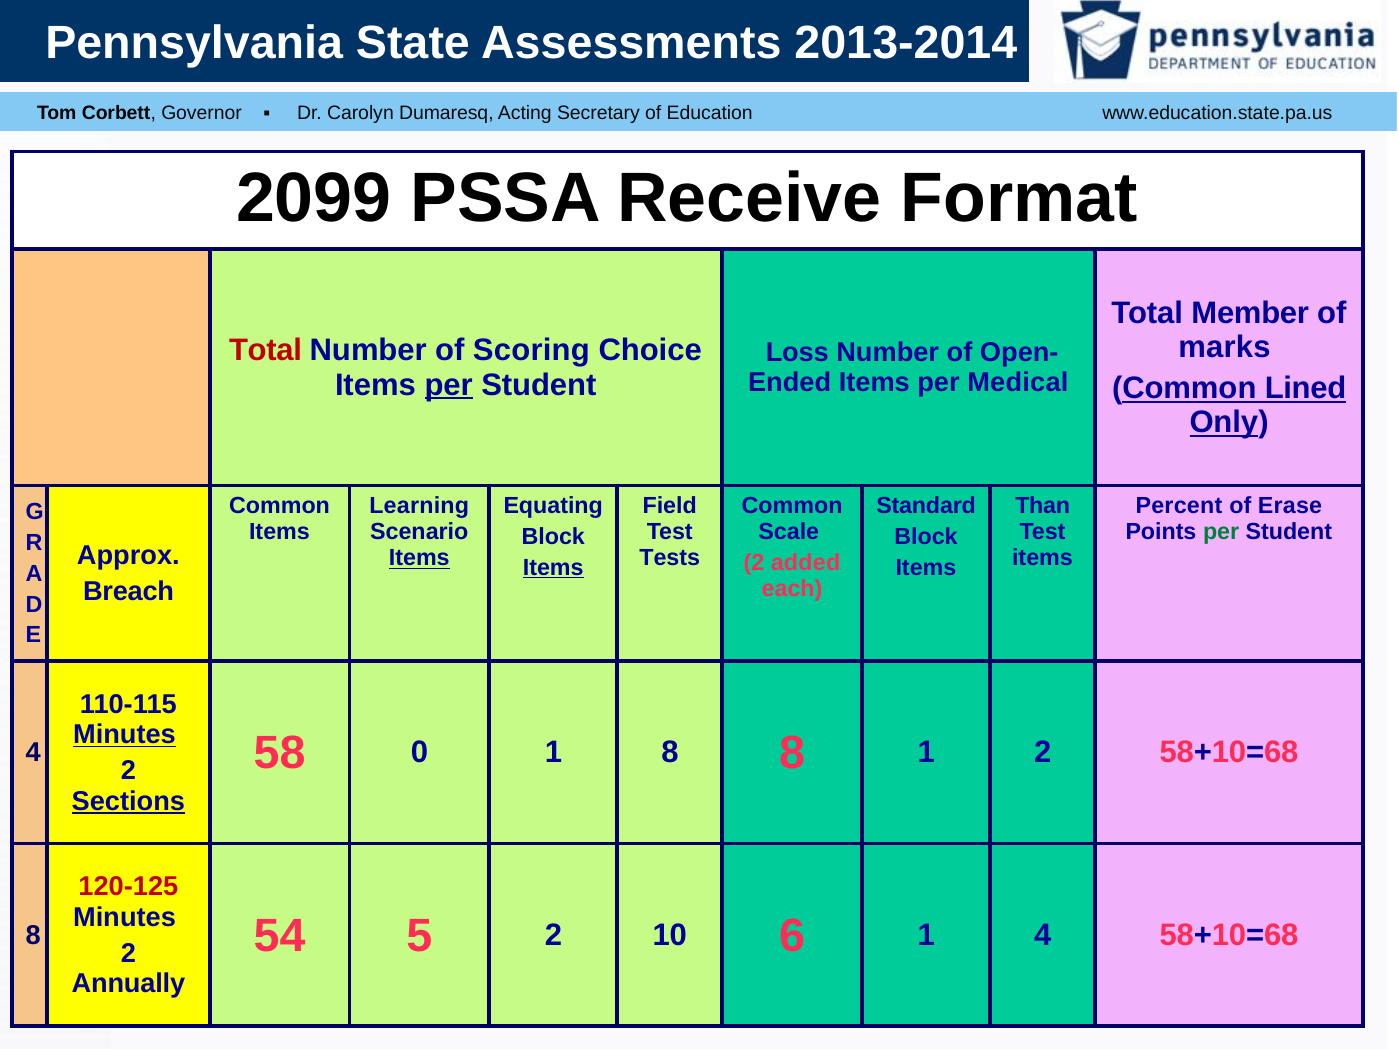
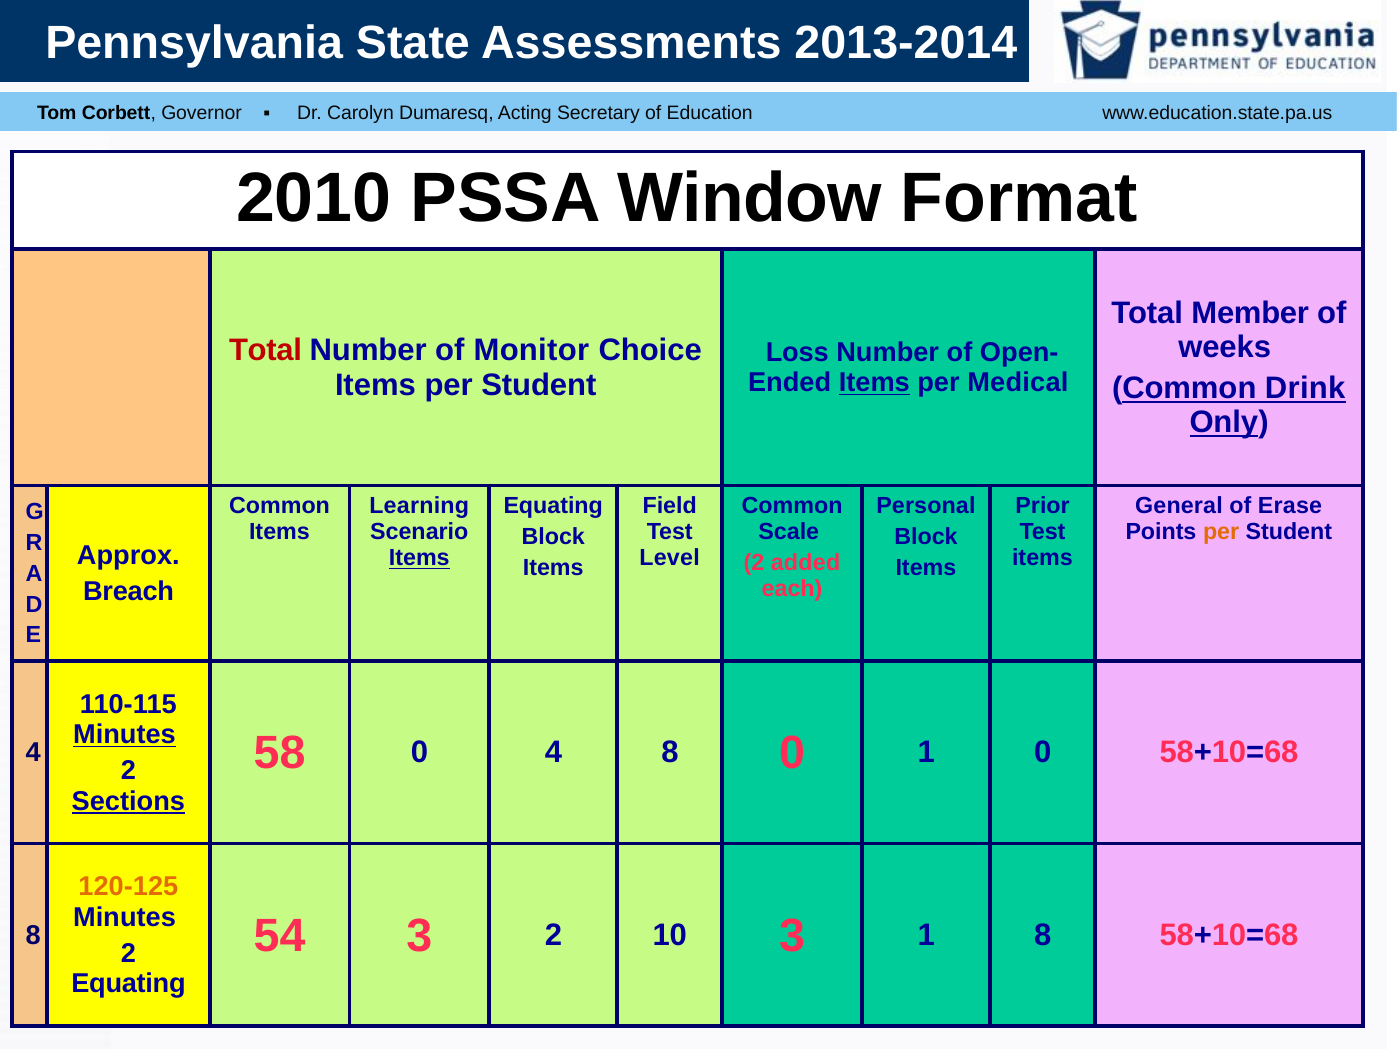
2099: 2099 -> 2010 (314, 199)
Receive: Receive -> Window (750, 199)
marks: marks -> weeks (1225, 347)
Scoring: Scoring -> Monitor (531, 350)
Items underline: none -> present (874, 383)
per underline: present -> none (449, 385)
Lined: Lined -> Drink (1305, 388)
Standard: Standard -> Personal (926, 506)
Than: Than -> Prior (1043, 506)
Percent: Percent -> General (1179, 506)
per colour: green -> orange (1221, 532)
Tests: Tests -> Level (670, 558)
Items underline: present -> none (553, 567)
0 1: 1 -> 4 (553, 752)
8 8: 8 -> 0 (792, 753)
1 2: 2 -> 0 (1043, 752)
120-125 colour: red -> orange (128, 886)
54 5: 5 -> 3 (419, 935)
10 6: 6 -> 3 (792, 935)
1 4: 4 -> 8 (1043, 935)
Annually: Annually -> Equating (129, 984)
